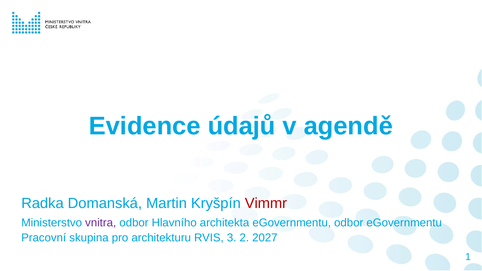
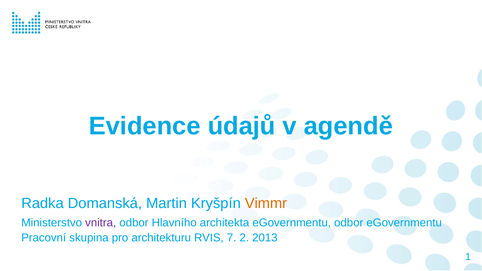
Vimmr colour: red -> orange (266, 203)
3: 3 -> 7 (232, 238)
2027: 2027 -> 2013 (265, 238)
